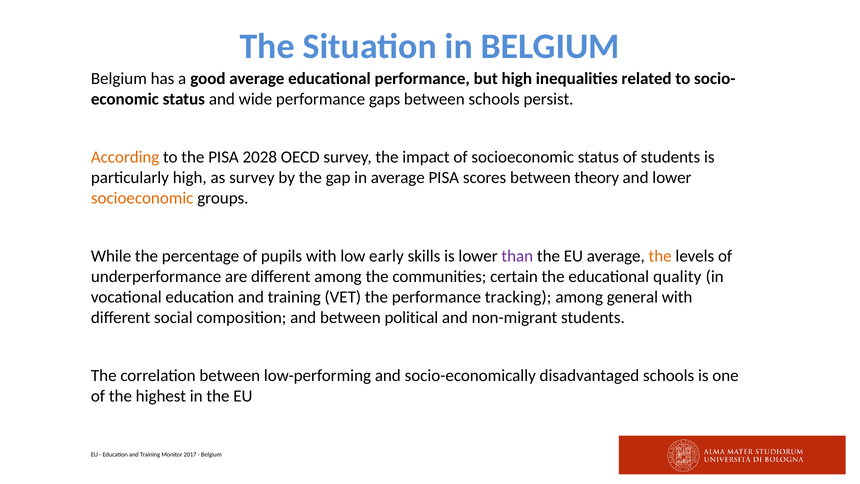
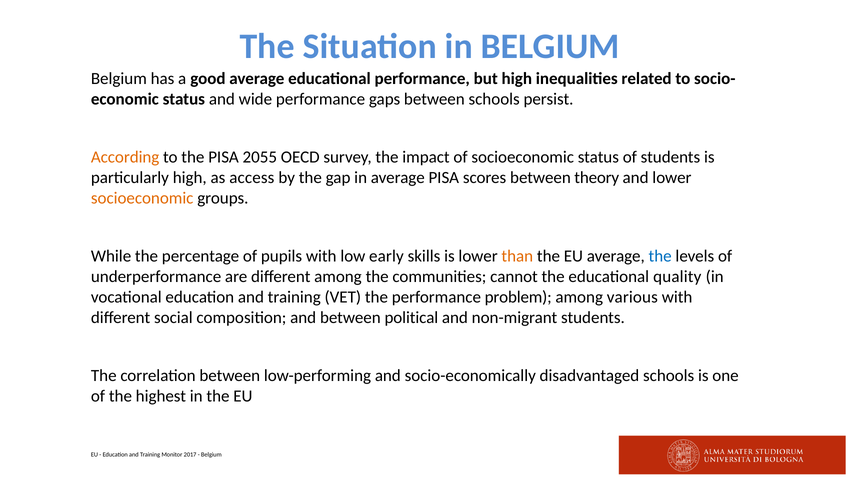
2028: 2028 -> 2055 (260, 157)
as survey: survey -> access (252, 178)
than colour: purple -> orange (517, 256)
the colour: orange -> blue (660, 256)
certain: certain -> cannot (514, 276)
tracking: tracking -> problem (518, 297)
general: general -> various (632, 297)
